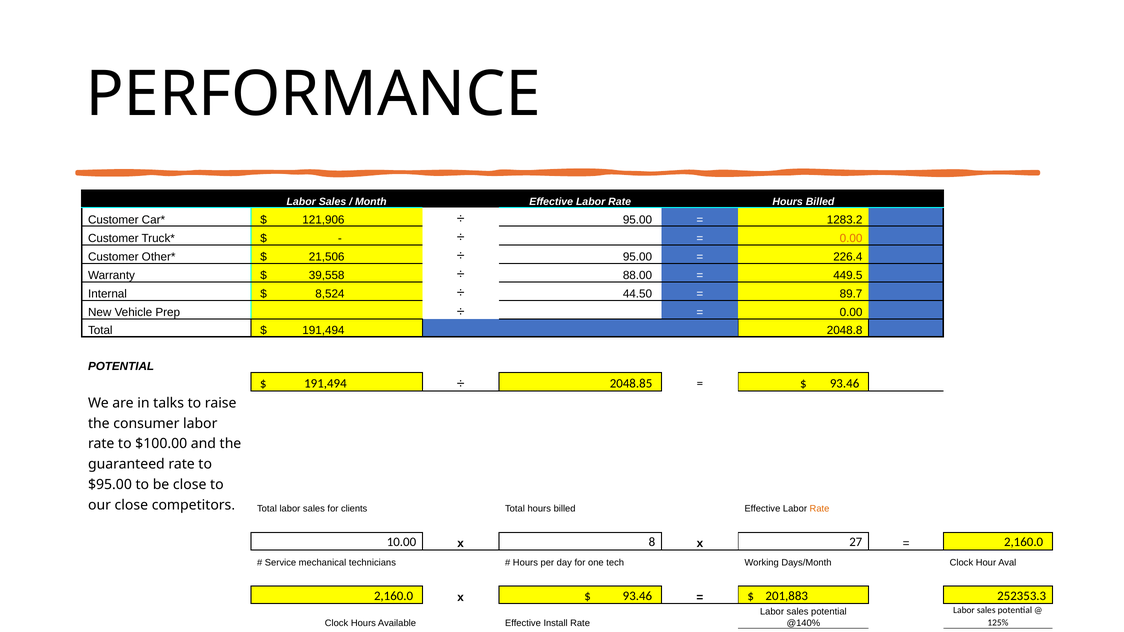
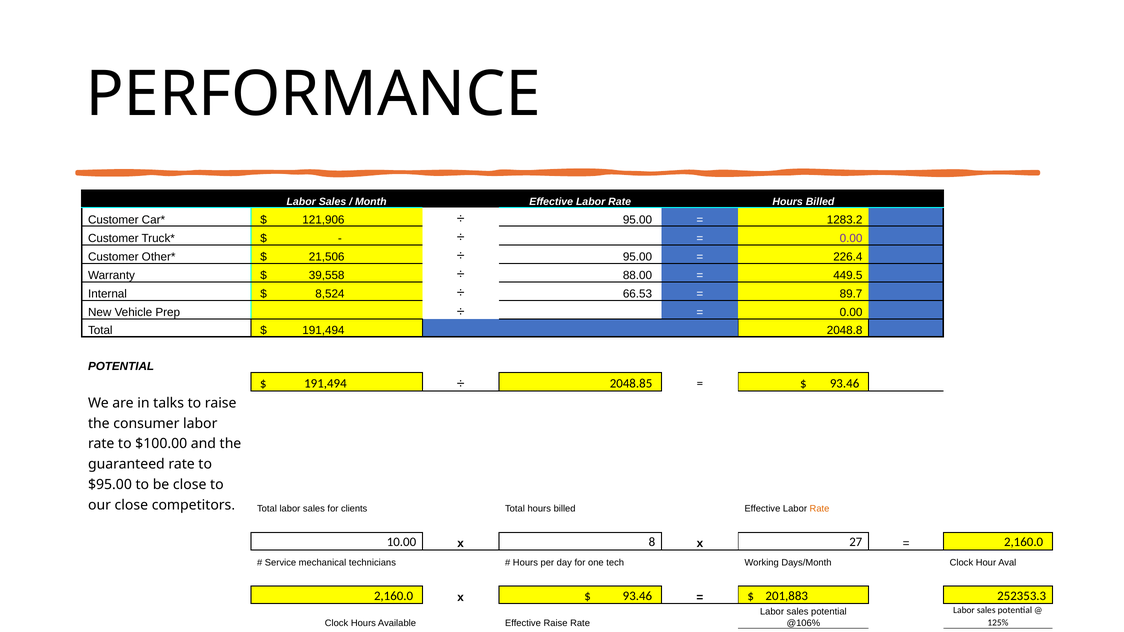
0.00 colour: orange -> purple (851, 238)
44.50: 44.50 -> 66.53 (637, 294)
Effective Install: Install -> Raise (556, 623)
@140%: @140% -> @106% (803, 623)
